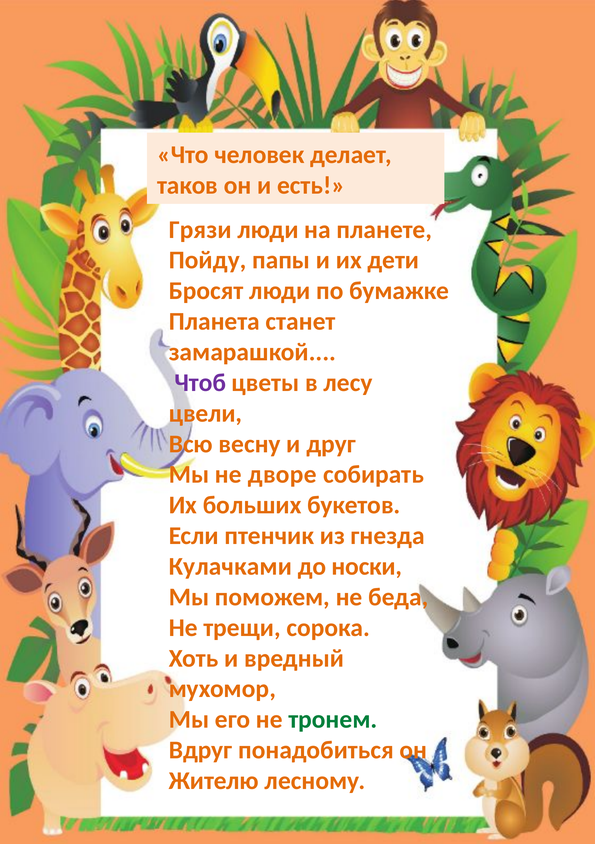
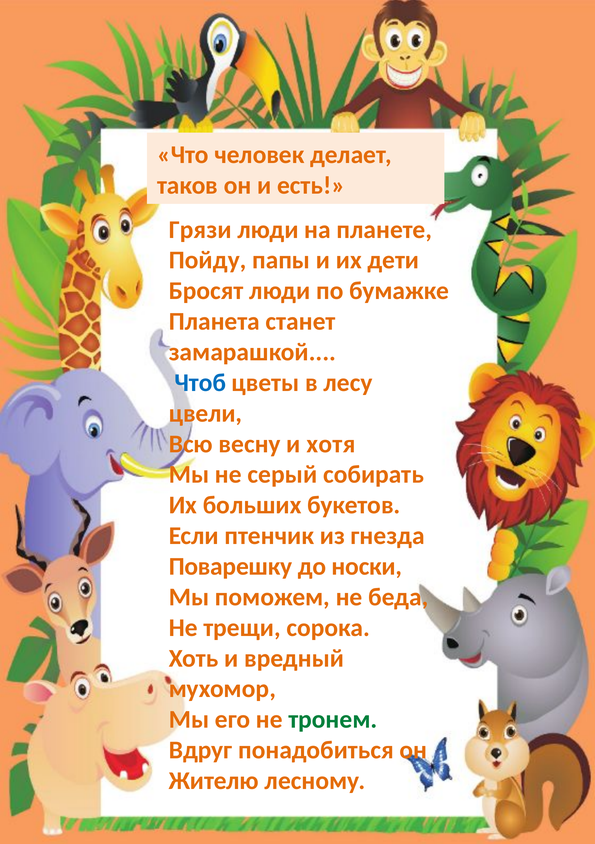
Чтоб colour: purple -> blue (200, 383)
друг: друг -> хотя (331, 444)
дворе: дворе -> серый (282, 475)
Кулачками: Кулачками -> Поварешку (230, 567)
